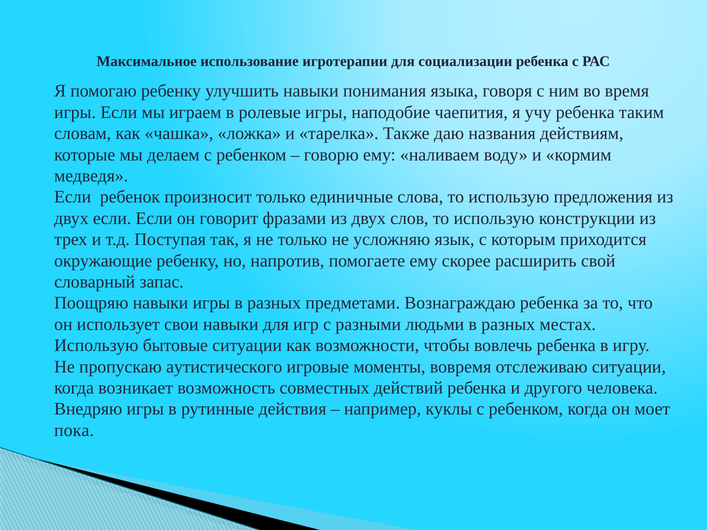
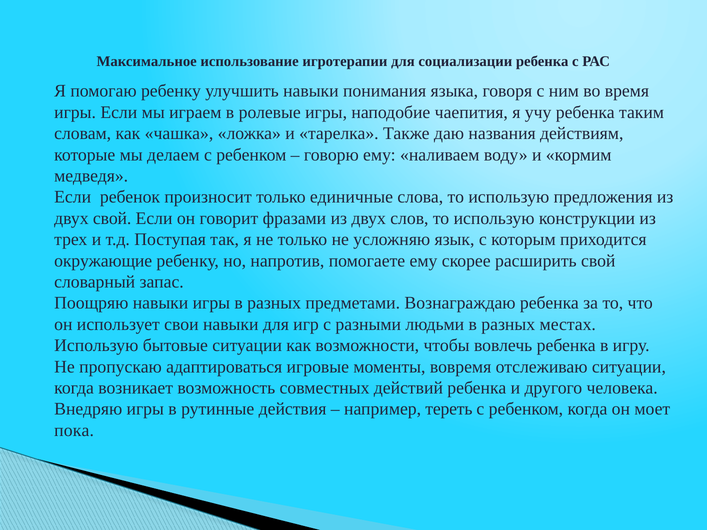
двух если: если -> свой (112, 218)
аутистического: аутистического -> адаптироваться (224, 367)
куклы: куклы -> тереть (449, 409)
